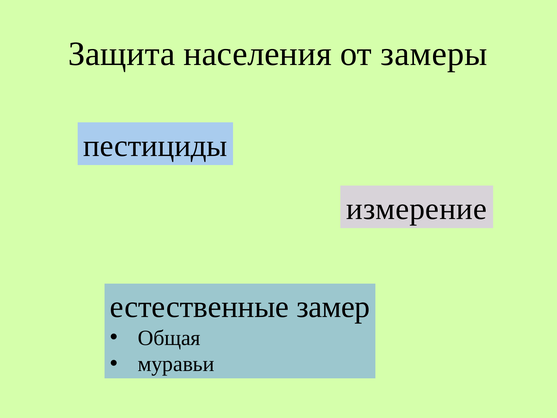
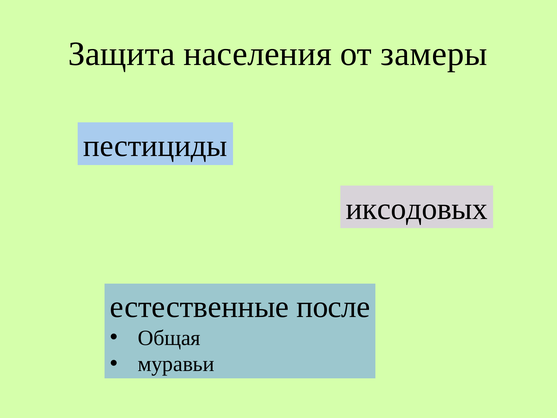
измерение: измерение -> иксодовых (417, 209)
замер: замер -> после (333, 307)
